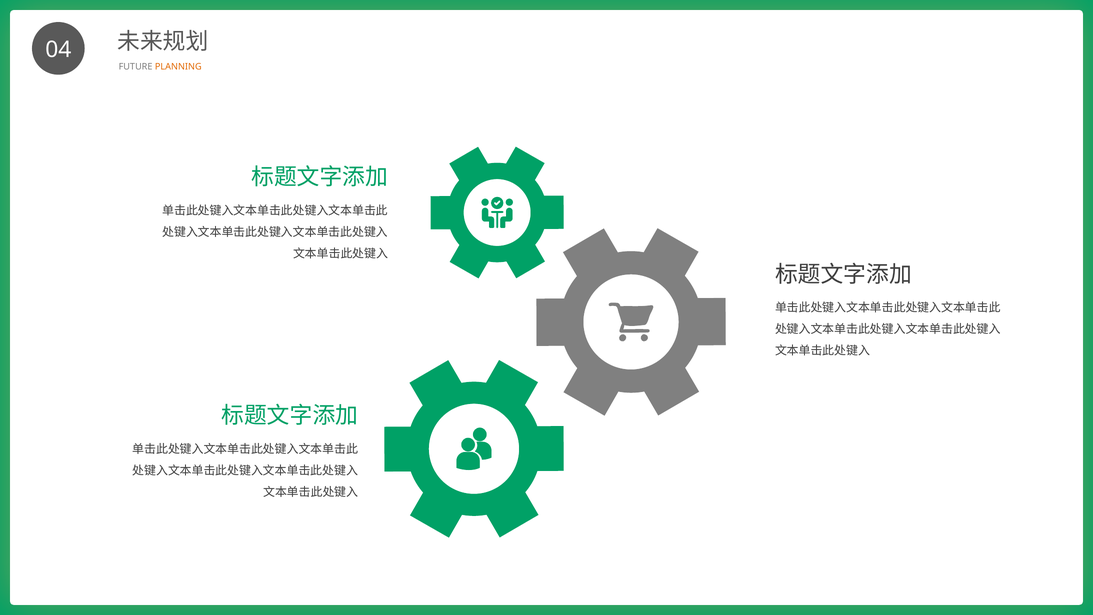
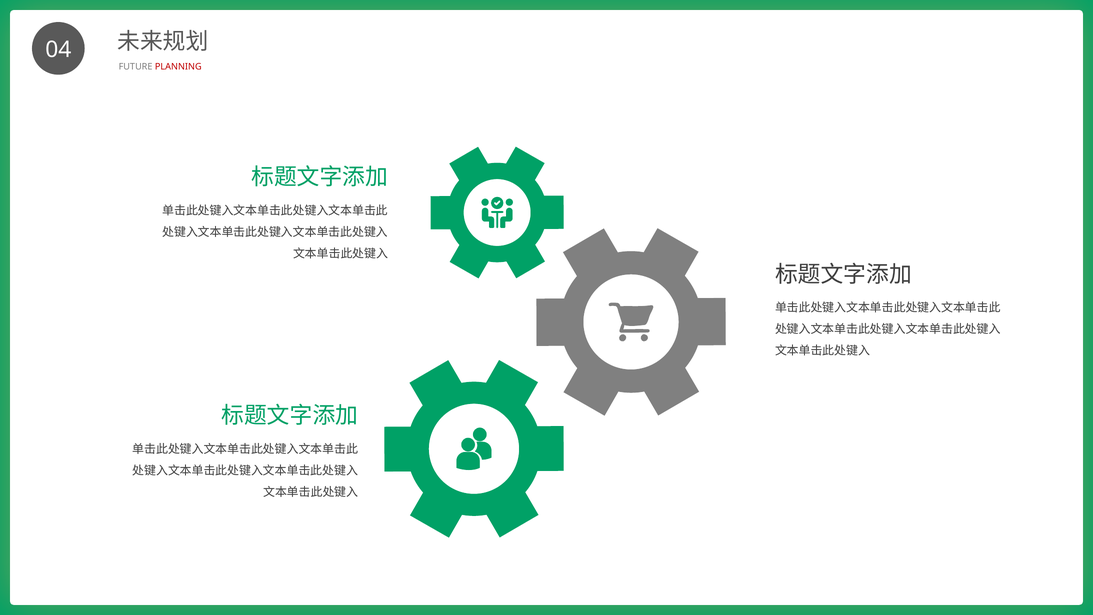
PLANNING colour: orange -> red (178, 66)
